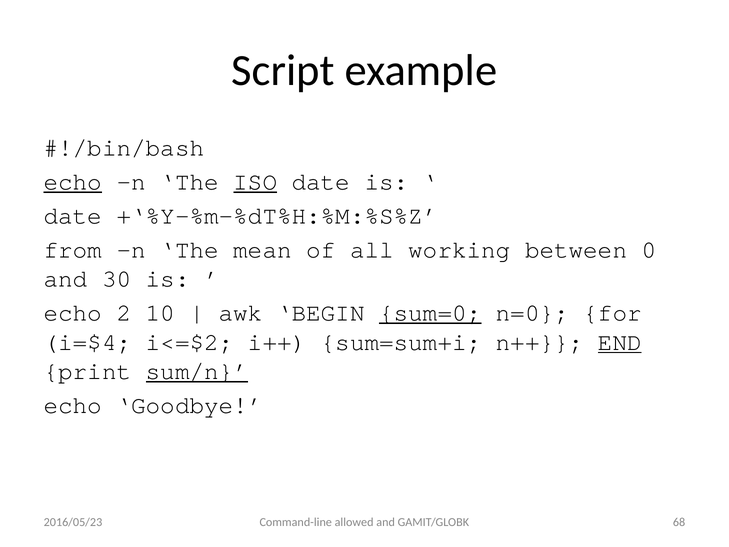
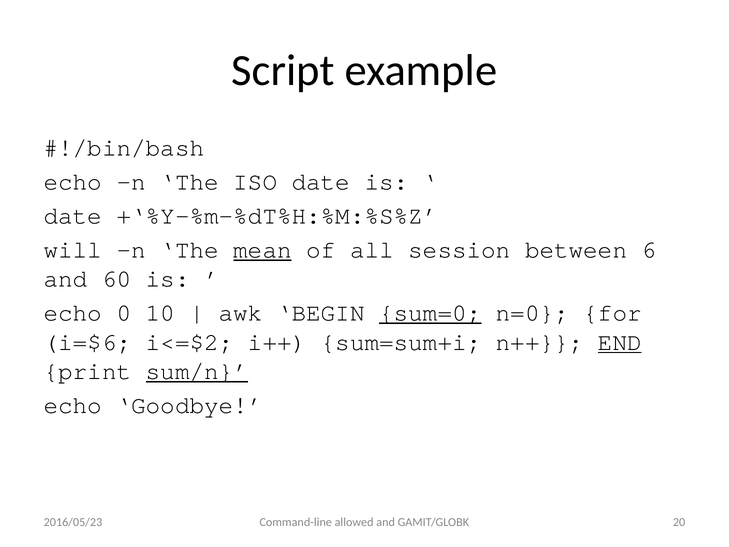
echo underline: present -> none (73, 182)
ISO underline: present -> none (255, 182)
from: from -> will (73, 250)
mean underline: none -> present (263, 250)
working: working -> session (459, 250)
0: 0 -> 6 (649, 250)
30: 30 -> 60 (117, 279)
2: 2 -> 0 (124, 313)
i=$4: i=$4 -> i=$6 (87, 342)
68: 68 -> 20 (679, 522)
